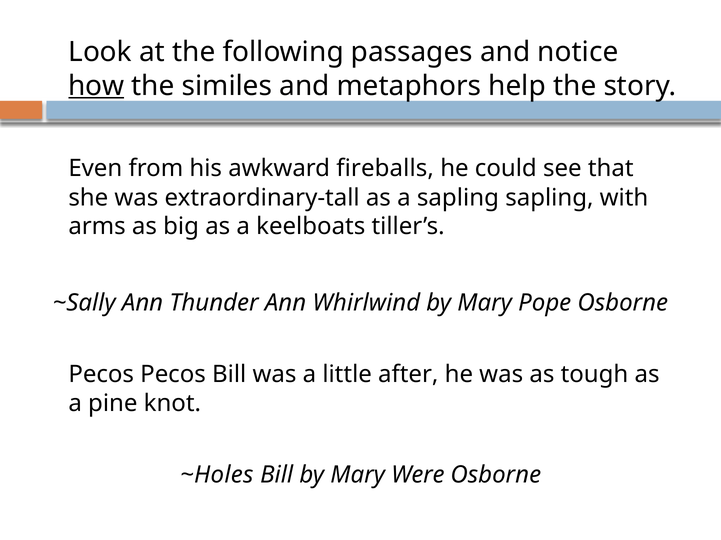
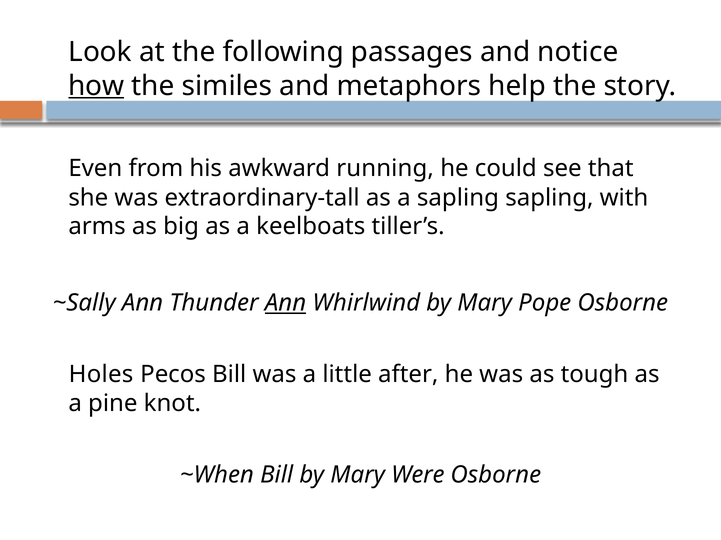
fireballs: fireballs -> running (385, 168)
Ann underline: none -> present (286, 303)
Pecos: Pecos -> Holes (101, 375)
~Holes: ~Holes -> ~When (217, 476)
